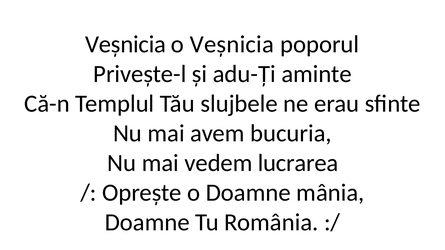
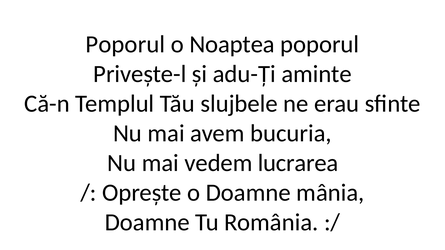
Veșnicia: Veșnicia -> Poporul (125, 45)
o Veșnicia: Veșnicia -> Noaptea (232, 45)
